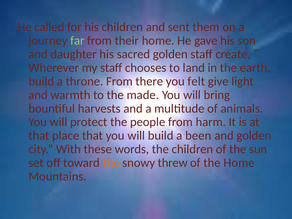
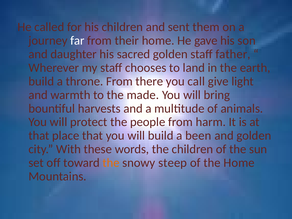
far colour: light green -> white (77, 41)
create: create -> father (233, 54)
felt: felt -> call (196, 81)
threw: threw -> steep (173, 163)
